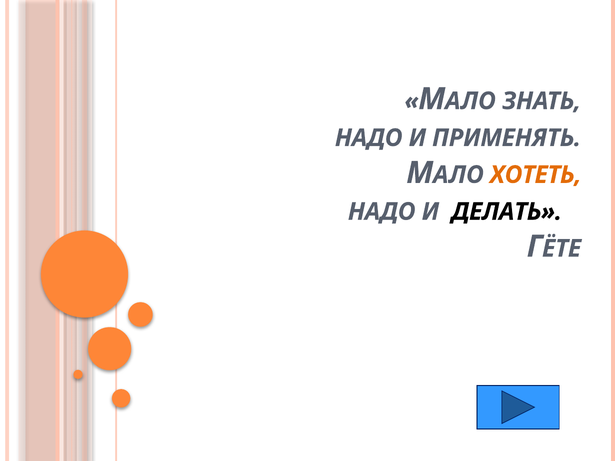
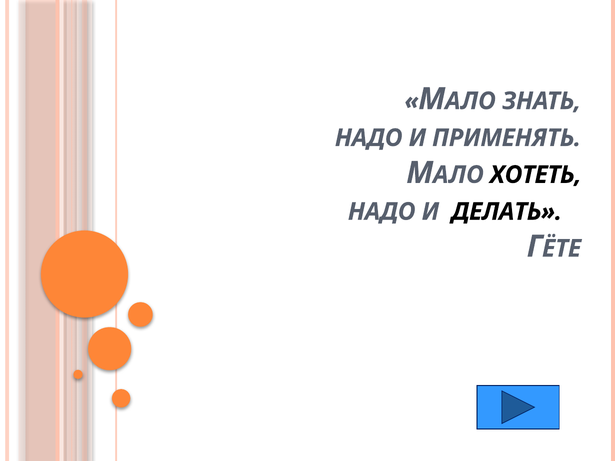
ХОТЕТЬ colour: orange -> black (536, 175)
